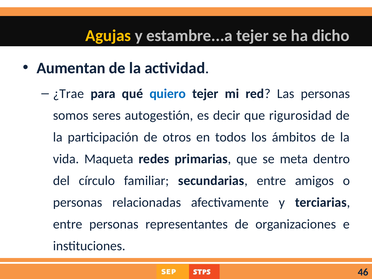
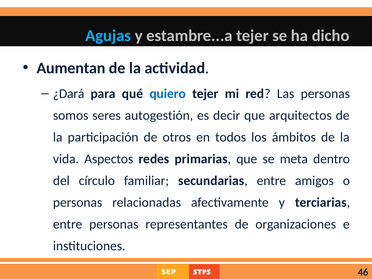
Agujas colour: yellow -> light blue (108, 36)
¿Trae: ¿Trae -> ¿Dará (69, 94)
rigurosidad: rigurosidad -> arquitectos (300, 115)
Maqueta: Maqueta -> Aspectos (109, 159)
